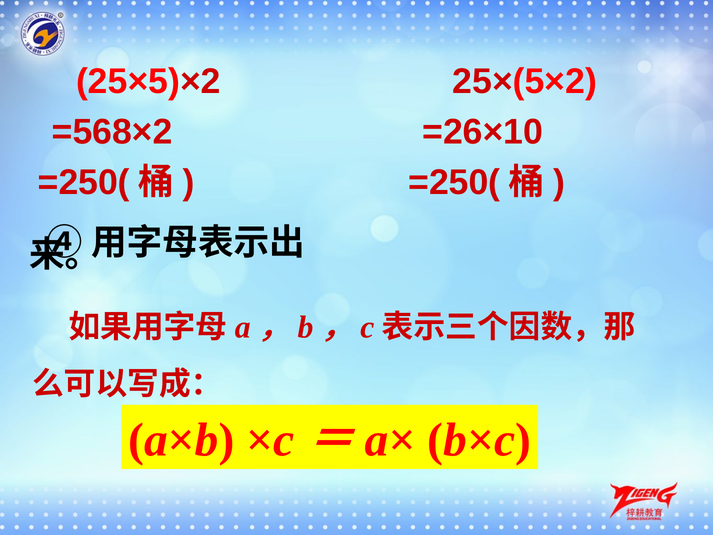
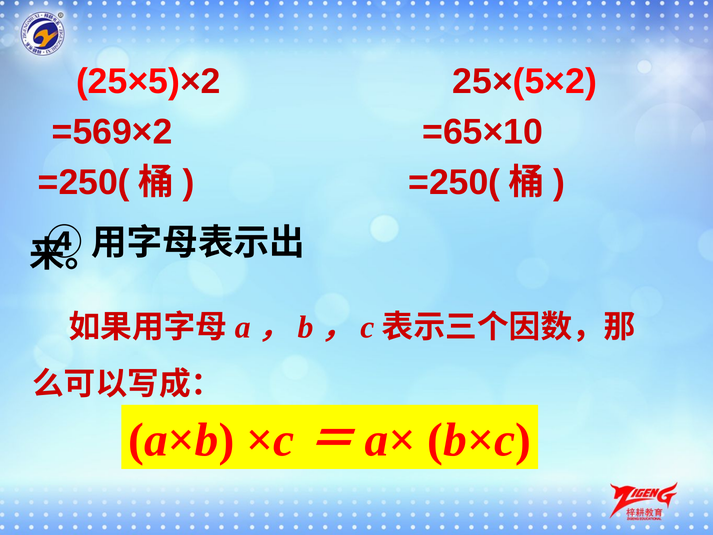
=568×2: =568×2 -> =569×2 (112, 132)
=26×10: =26×10 -> =65×10 (483, 132)
